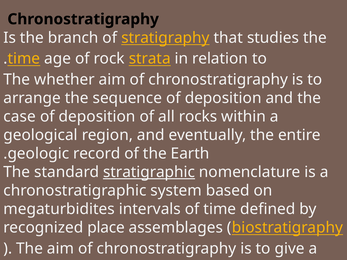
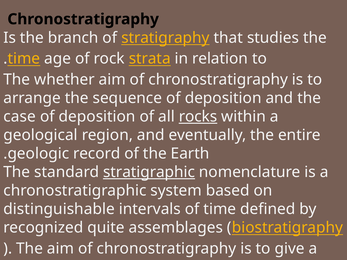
rocks underline: none -> present (198, 117)
megaturbidites: megaturbidites -> distinguishable (59, 209)
place: place -> quite (106, 228)
